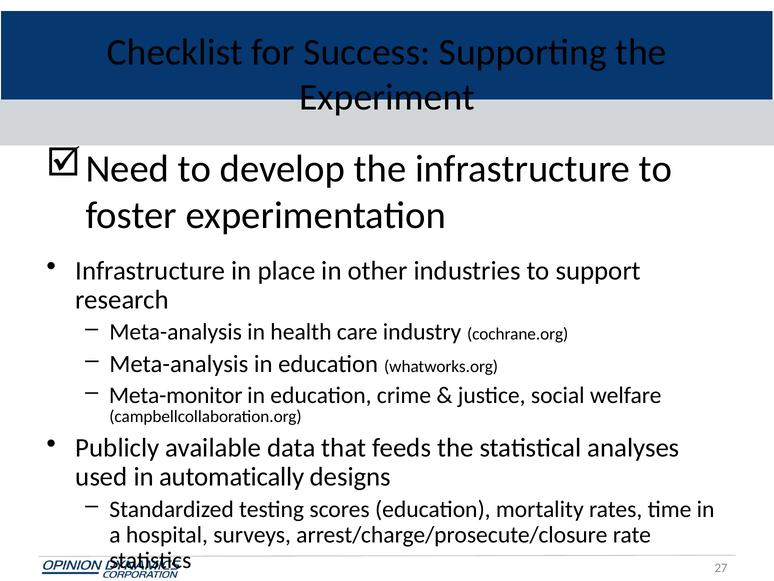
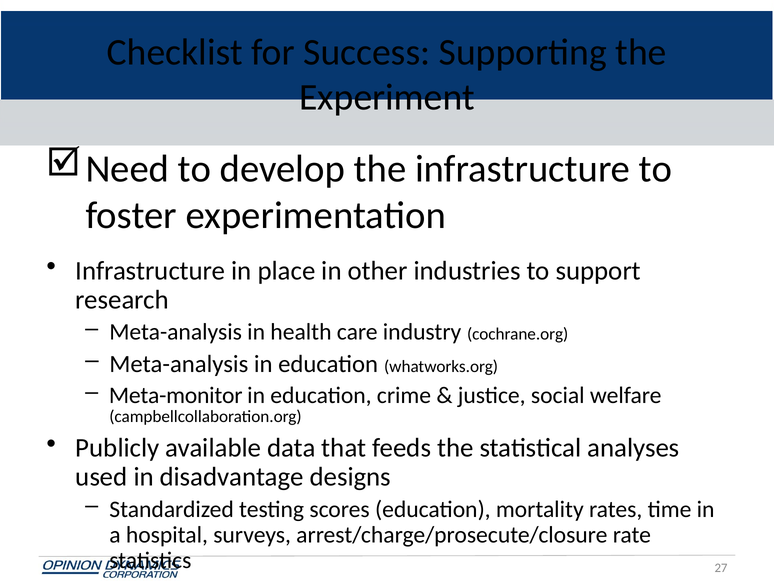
automatically: automatically -> disadvantage (232, 477)
